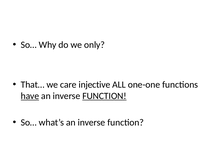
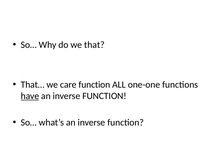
only: only -> that (94, 45)
care injective: injective -> function (94, 84)
FUNCTION underline: present -> none (104, 96)
